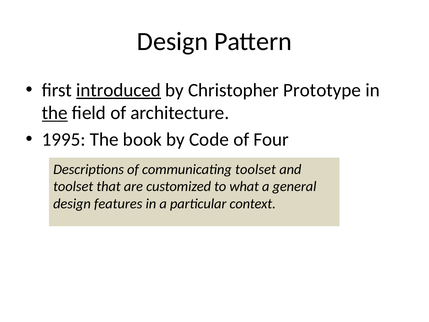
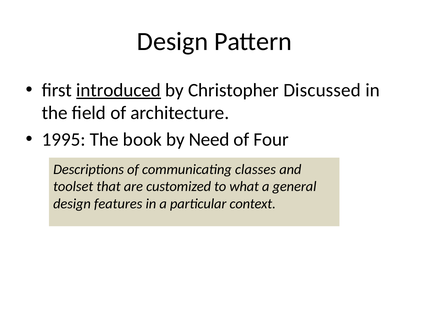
Prototype: Prototype -> Discussed (322, 90)
the underline: present -> none (55, 113)
Code: Code -> Need (209, 140)
communicating toolset: toolset -> classes (255, 169)
